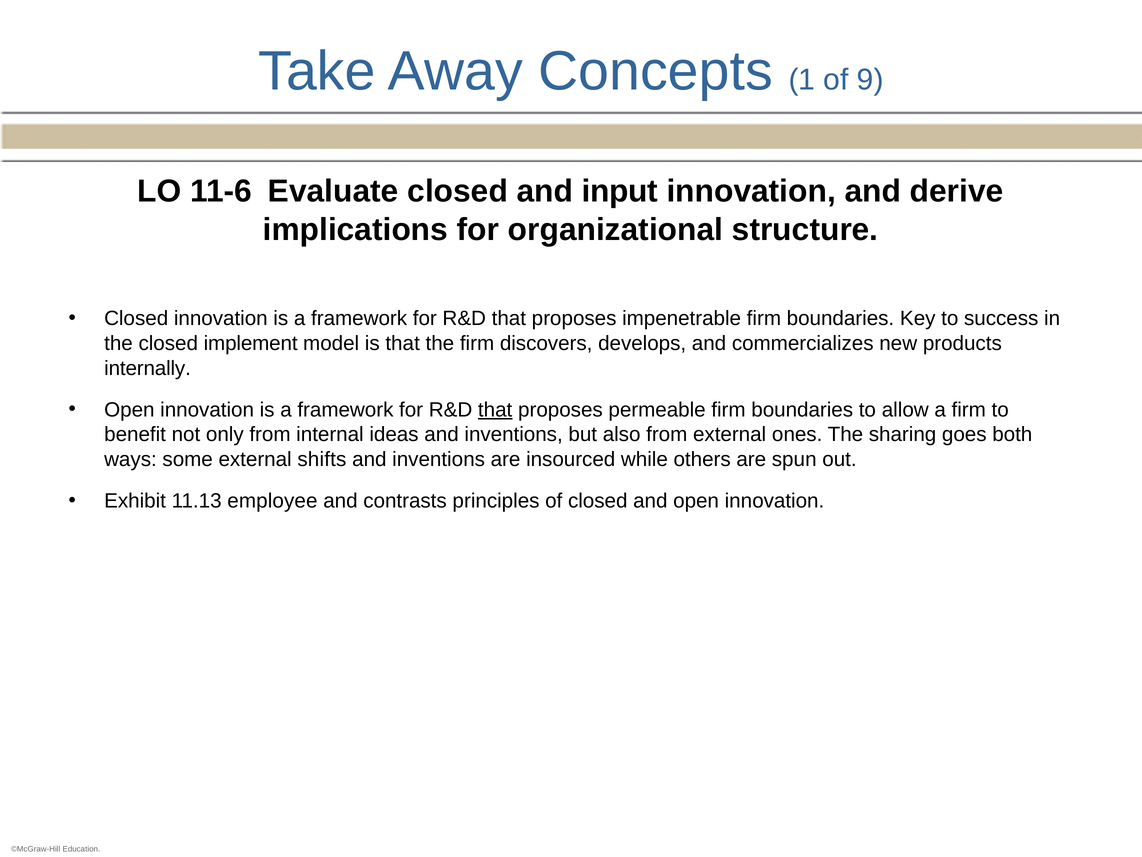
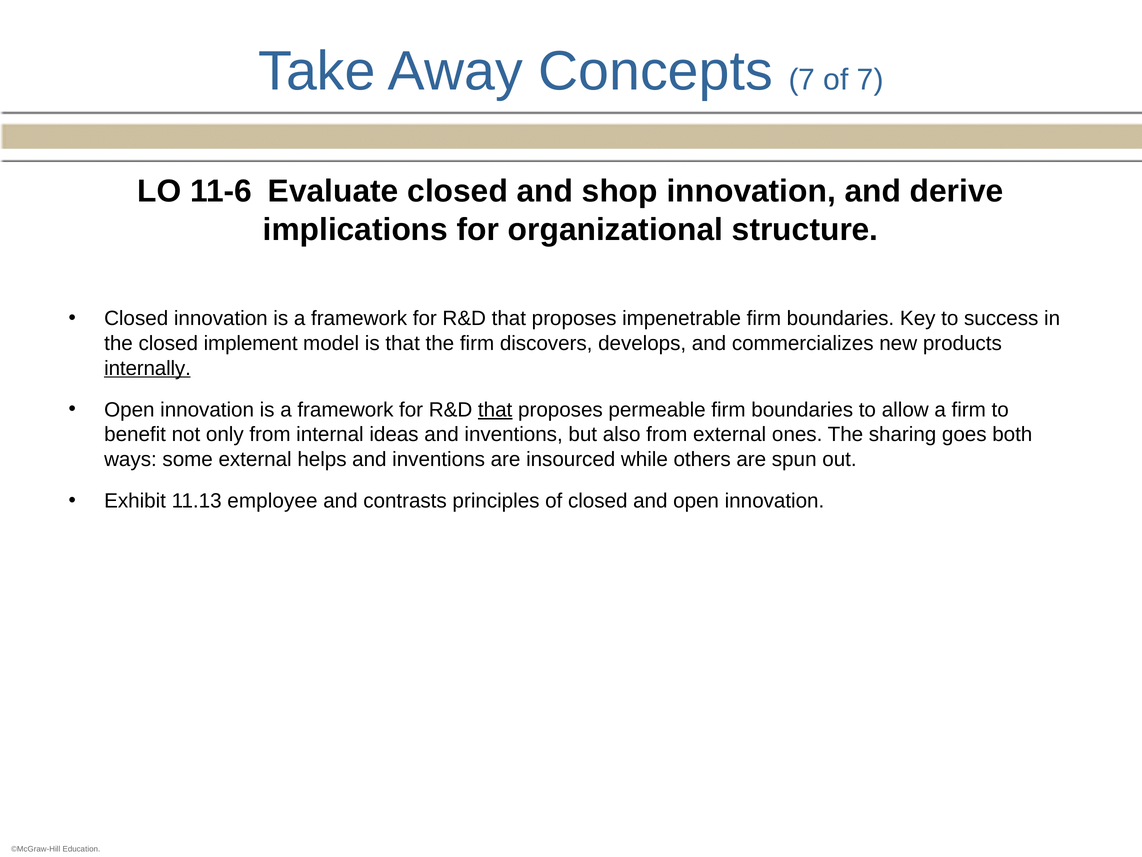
Concepts 1: 1 -> 7 (802, 80)
of 9: 9 -> 7 (870, 80)
input: input -> shop (620, 191)
internally underline: none -> present (148, 368)
shifts: shifts -> helps (322, 459)
